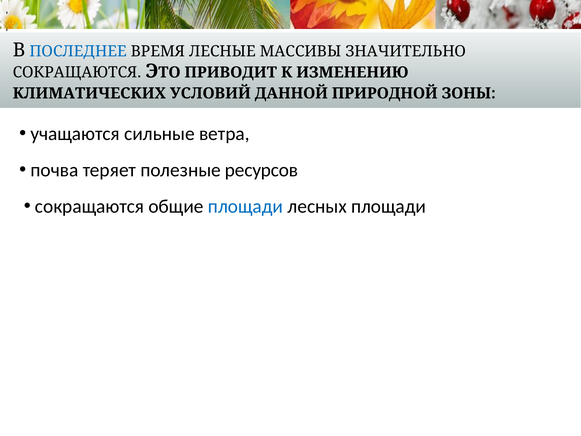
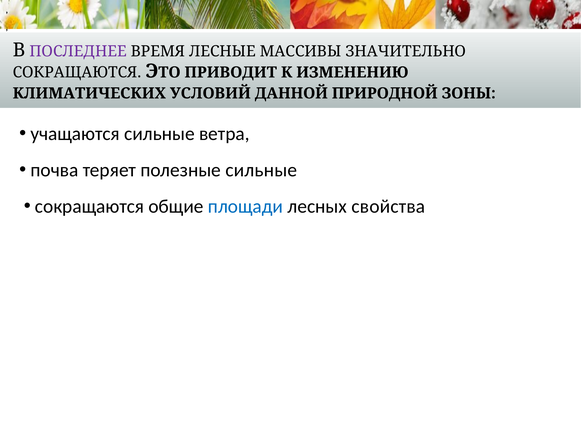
ПОСЛЕДНЕЕ colour: blue -> purple (78, 51)
полезные ресурсов: ресурсов -> сильные (261, 170)
лесных площади: площади -> свойства (388, 206)
